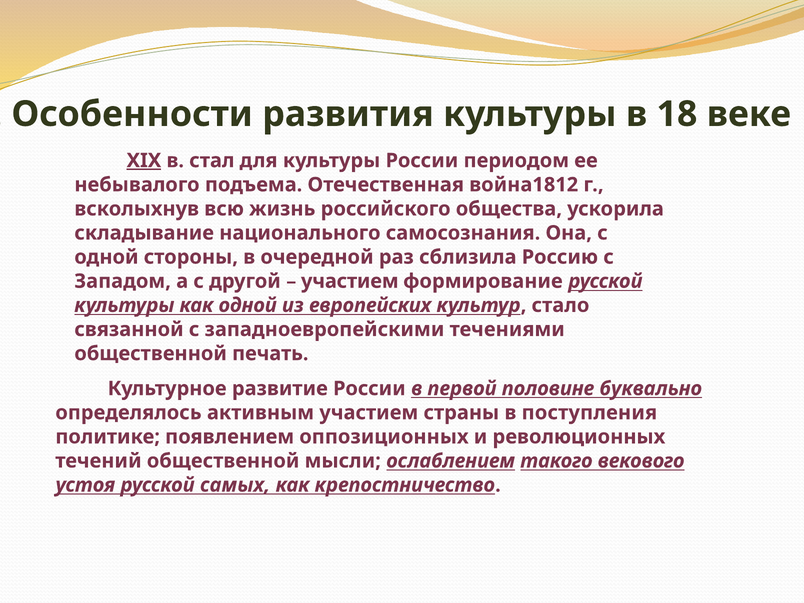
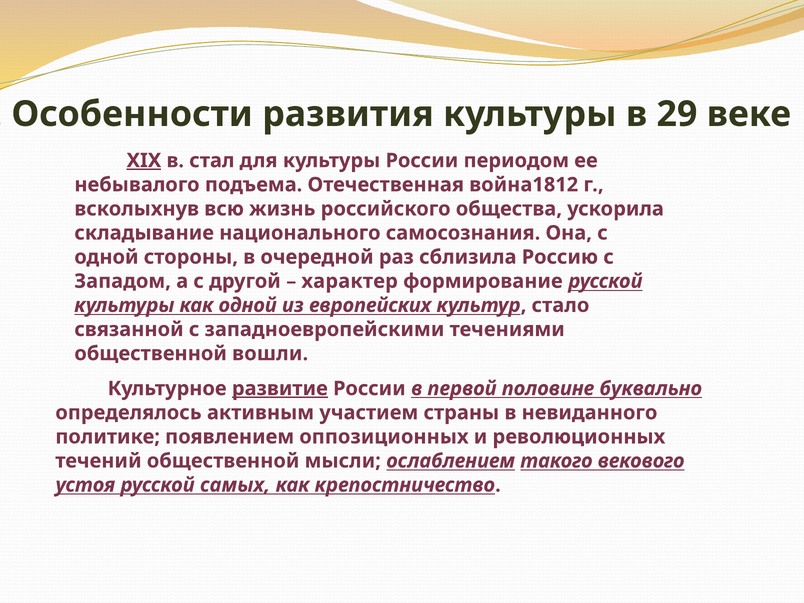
18: 18 -> 29 (677, 114)
участием: участием -> характер (350, 281)
печать: печать -> вошли (270, 354)
развитие underline: none -> present (280, 389)
поступления: поступления -> невиданного (589, 413)
